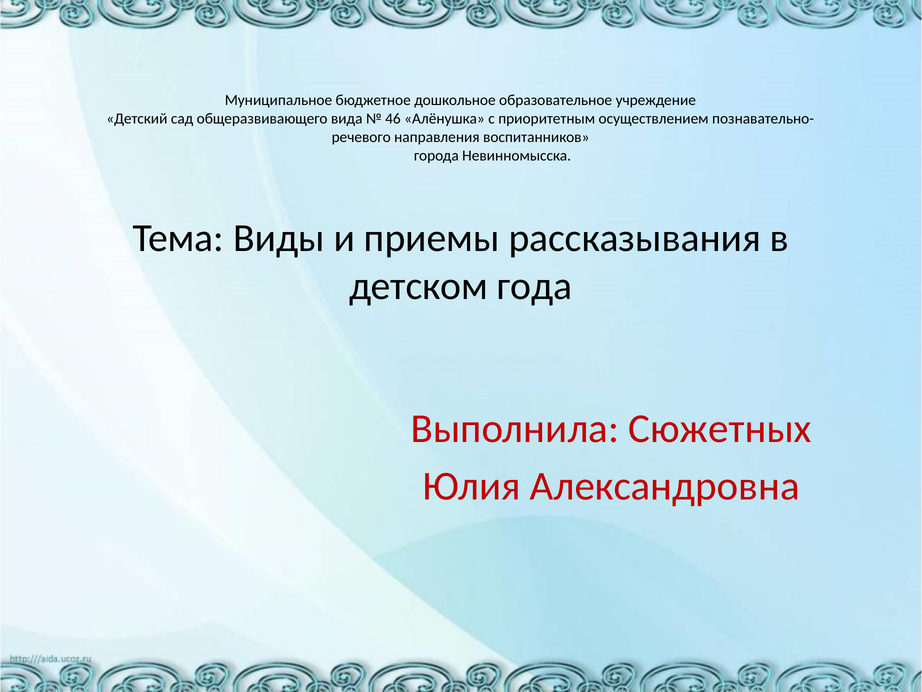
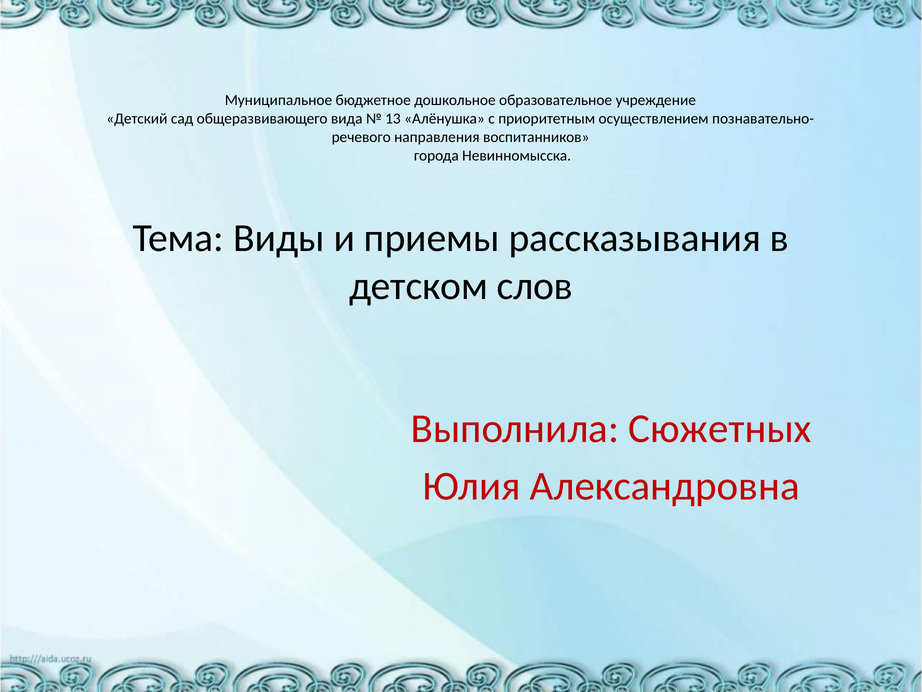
46: 46 -> 13 (393, 119)
года: года -> слов (535, 286)
